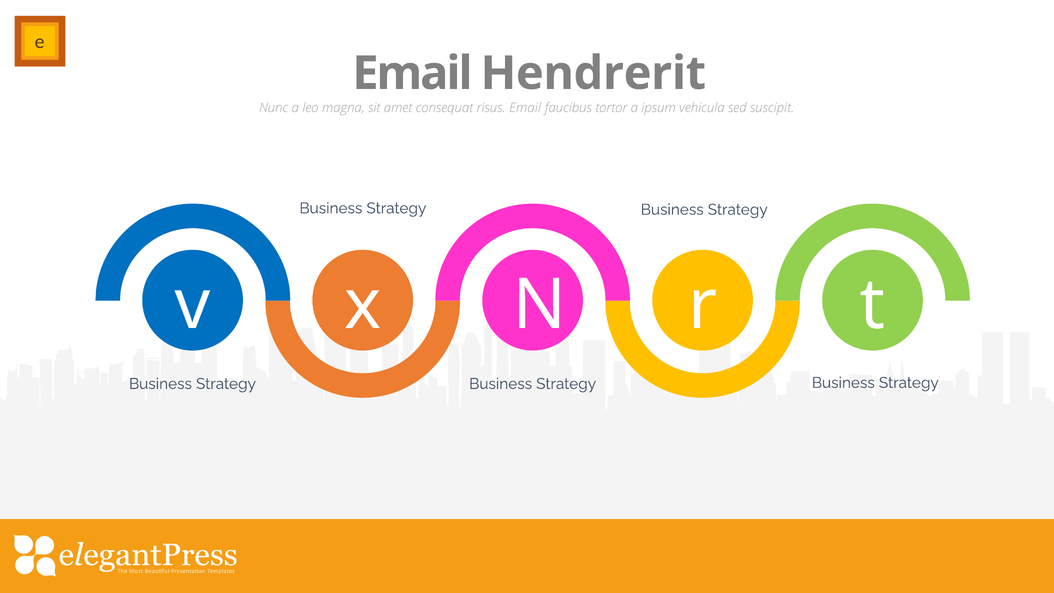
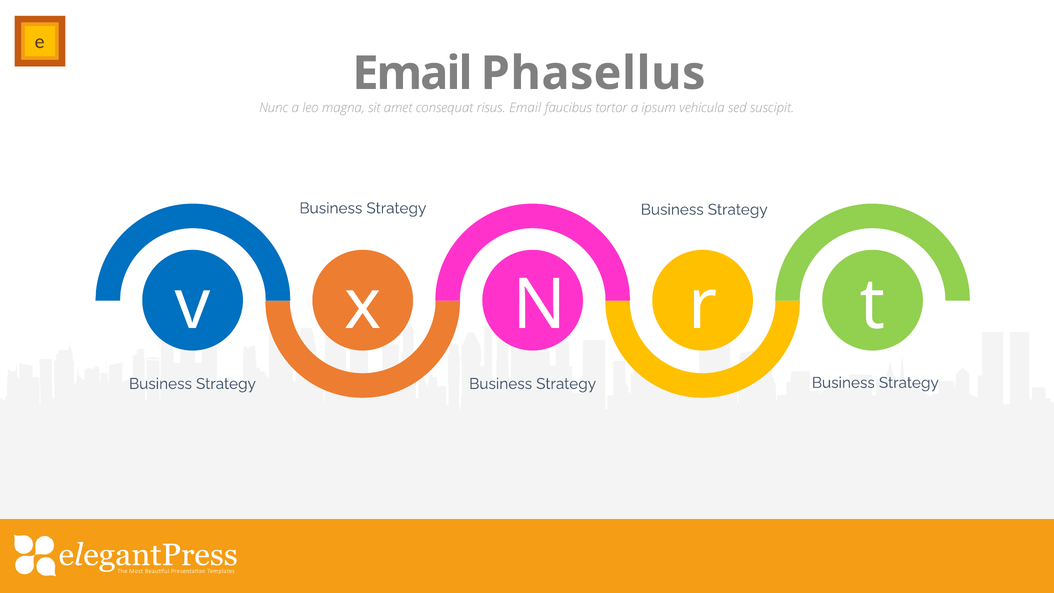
Hendrerit: Hendrerit -> Phasellus (593, 73)
